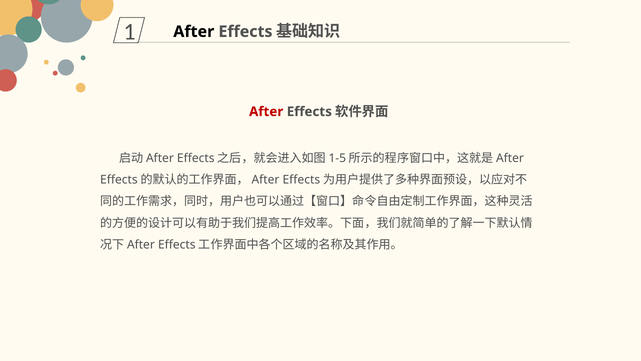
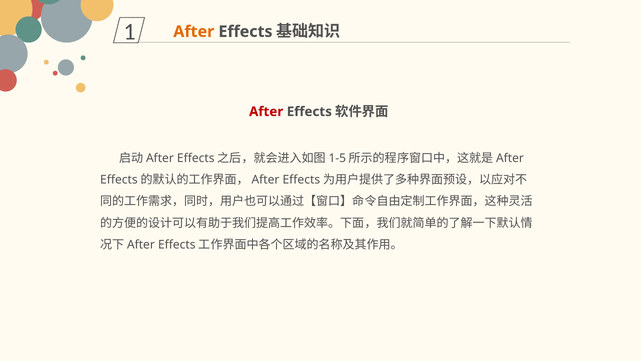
After colour: black -> orange (194, 32)
